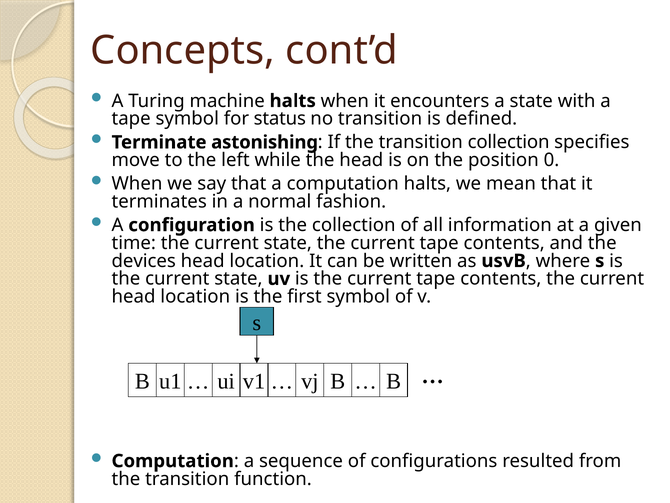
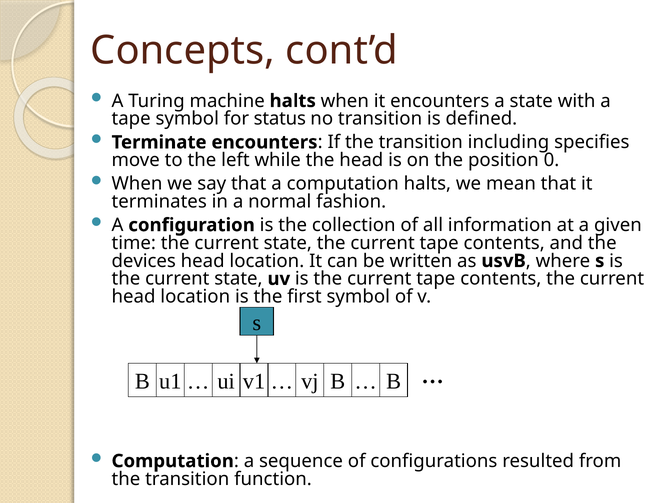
Terminate astonishing: astonishing -> encounters (264, 142)
transition collection: collection -> including (508, 142)
